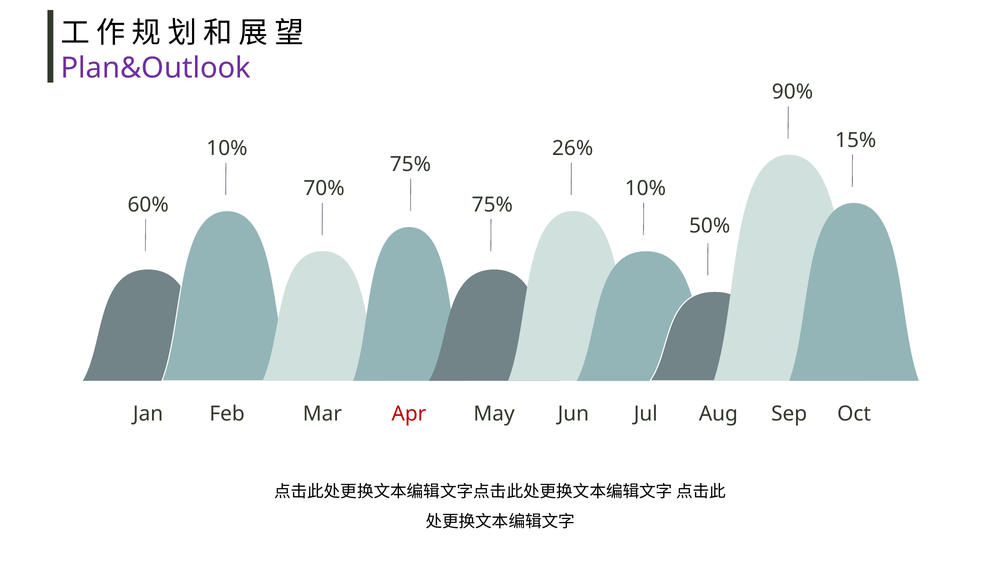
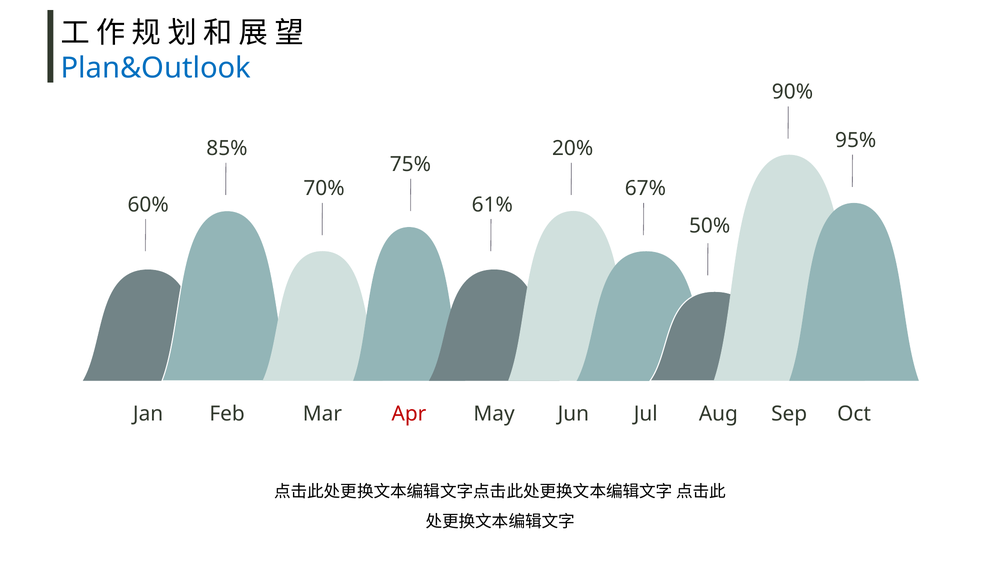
Plan&Outlook colour: purple -> blue (156, 68)
15%: 15% -> 95% (856, 140)
10%: 10% -> 85% (227, 148)
26%: 26% -> 20% (573, 148)
10%: 10% -> 67% (645, 188)
75%: 75% -> 61% (492, 204)
